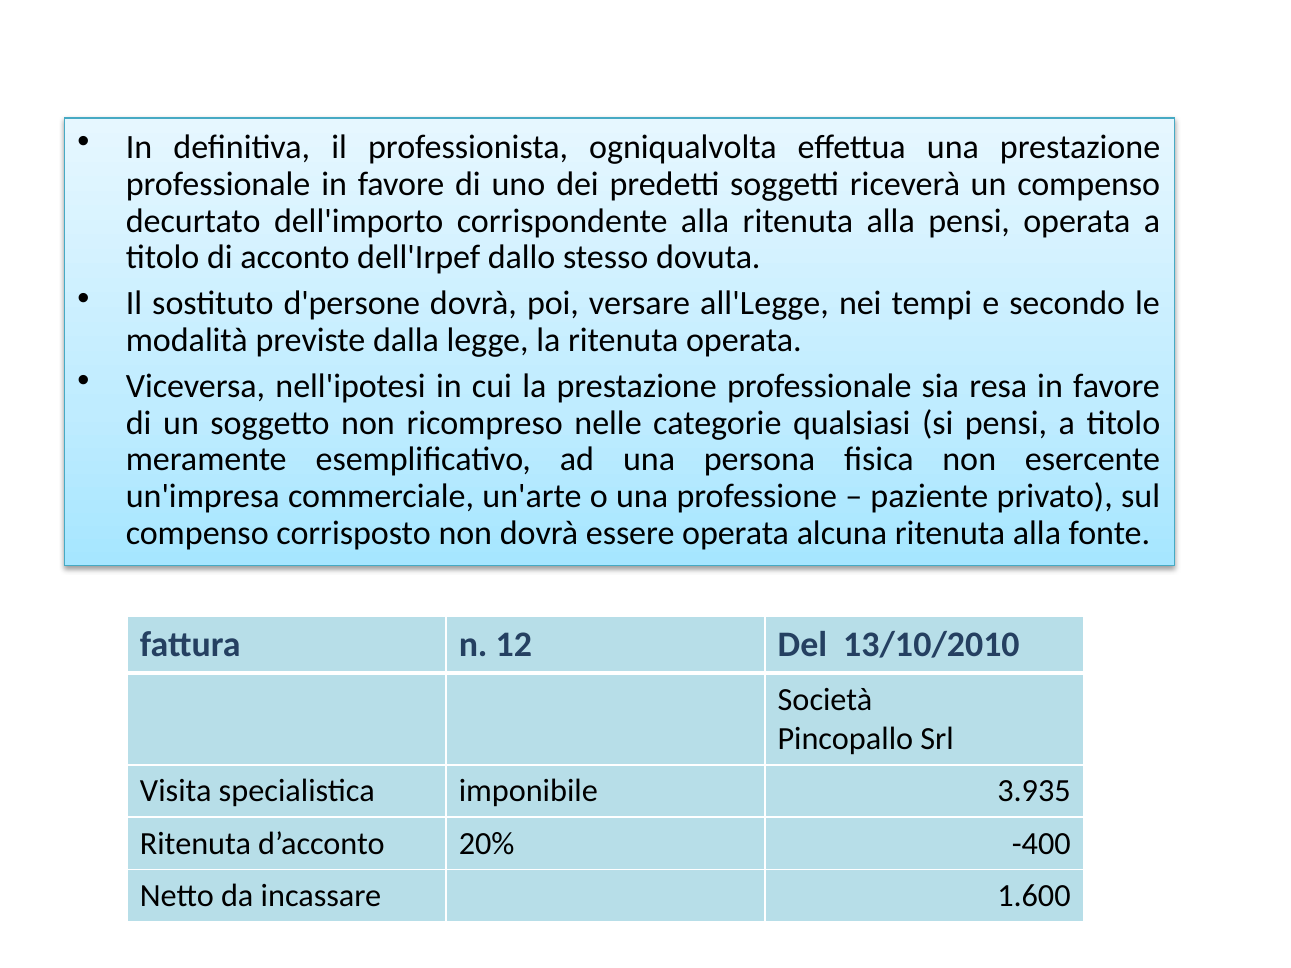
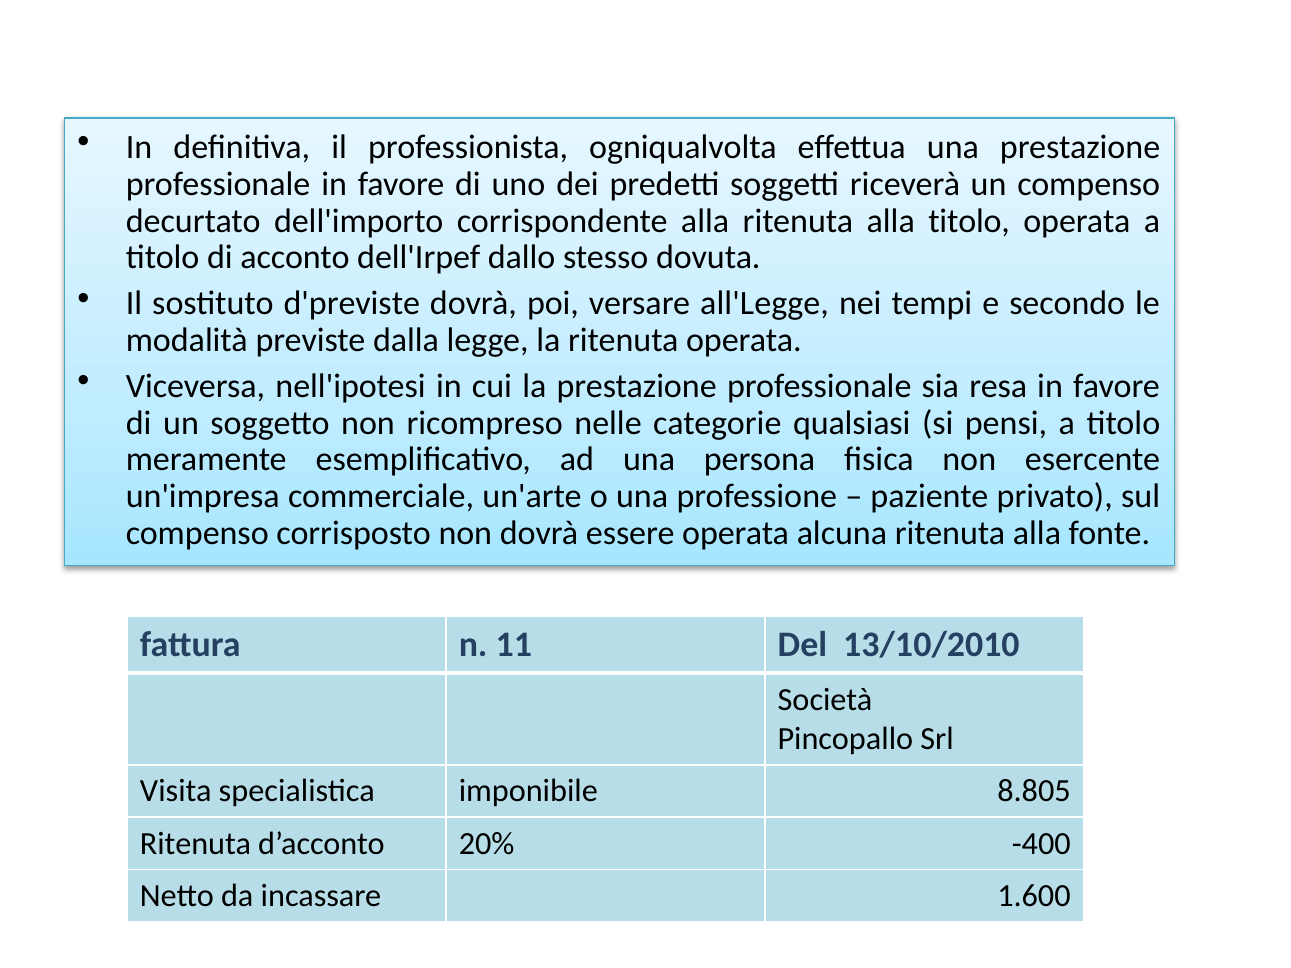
alla pensi: pensi -> titolo (969, 221)
d'persone: d'persone -> d'previste (352, 304)
12: 12 -> 11 (514, 645)
3.935: 3.935 -> 8.805 (1034, 792)
